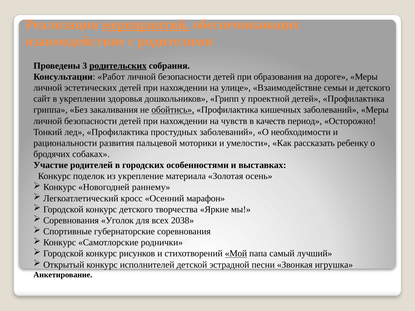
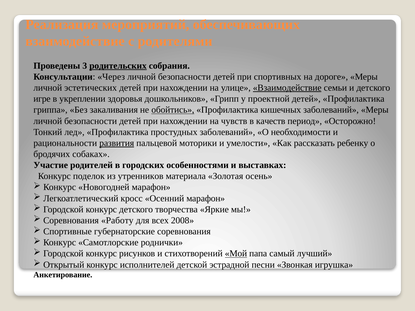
мероприятий underline: present -> none (146, 25)
Работ: Работ -> Через (111, 77)
образования: образования -> спортивных (278, 77)
Взаимодействие underline: none -> present (287, 88)
сайт: сайт -> игре (42, 99)
развития underline: none -> present (117, 143)
укрепление: укрепление -> утренников (141, 176)
Новогодней раннему: раннему -> марафон (151, 187)
Уголок: Уголок -> Работу (117, 221)
2038: 2038 -> 2008 (182, 221)
